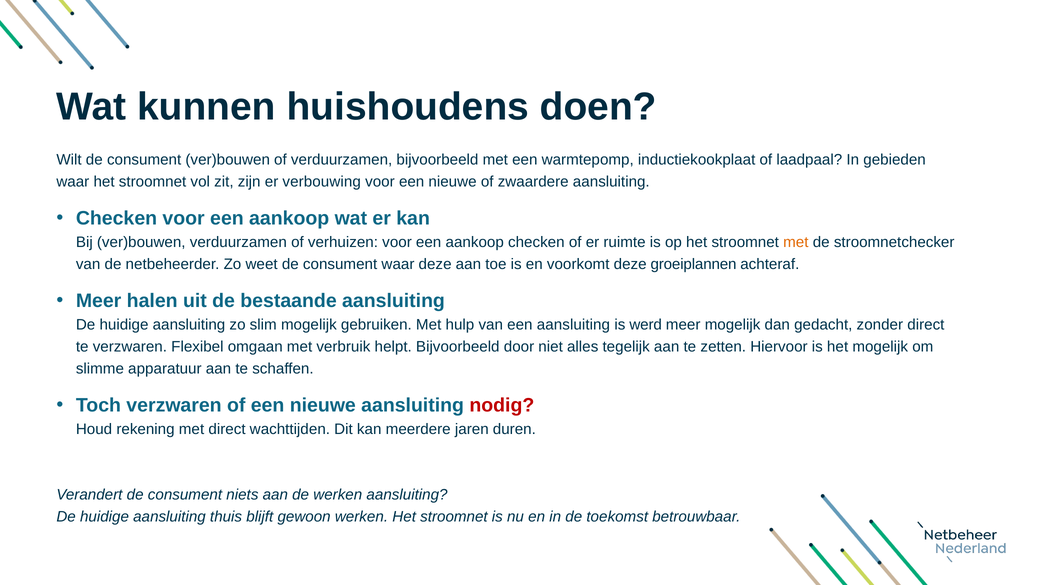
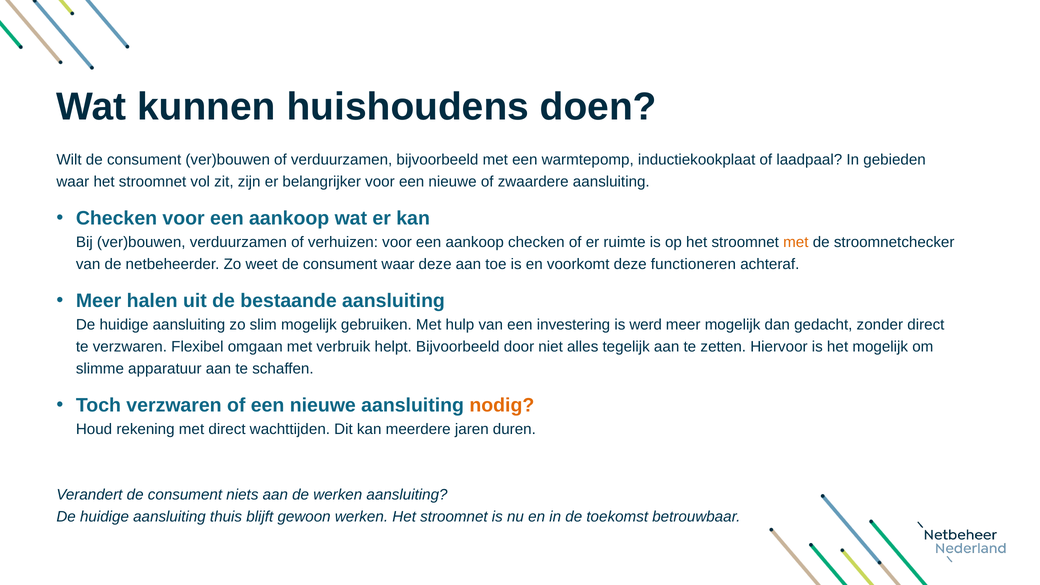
verbouwing: verbouwing -> belangrijker (322, 182)
groeiplannen: groeiplannen -> functioneren (693, 264)
een aansluiting: aansluiting -> investering (573, 325)
nodig colour: red -> orange (502, 405)
